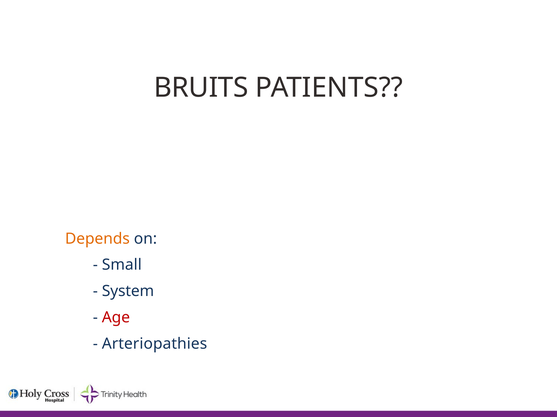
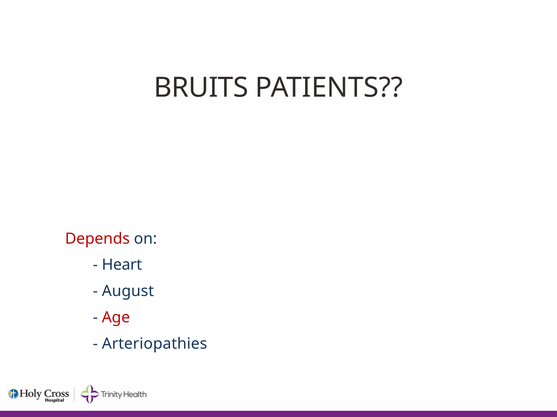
Depends colour: orange -> red (97, 239)
Small: Small -> Heart (122, 265)
System: System -> August (128, 292)
